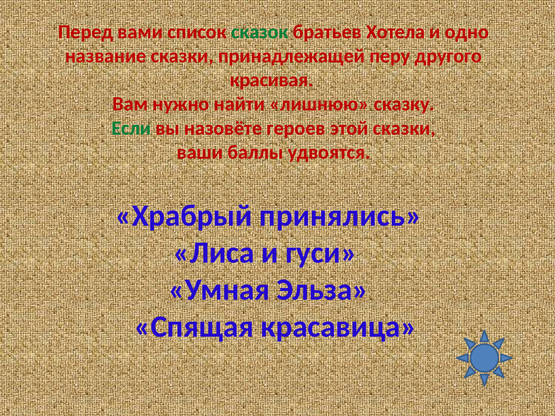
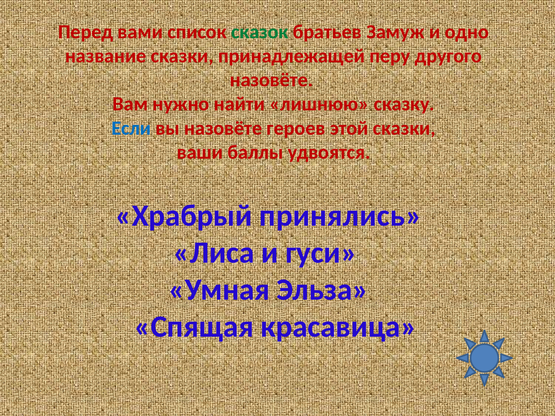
Хотела: Хотела -> Замуж (395, 32)
красивая: красивая -> назовёте (271, 80)
Если colour: green -> blue (131, 128)
